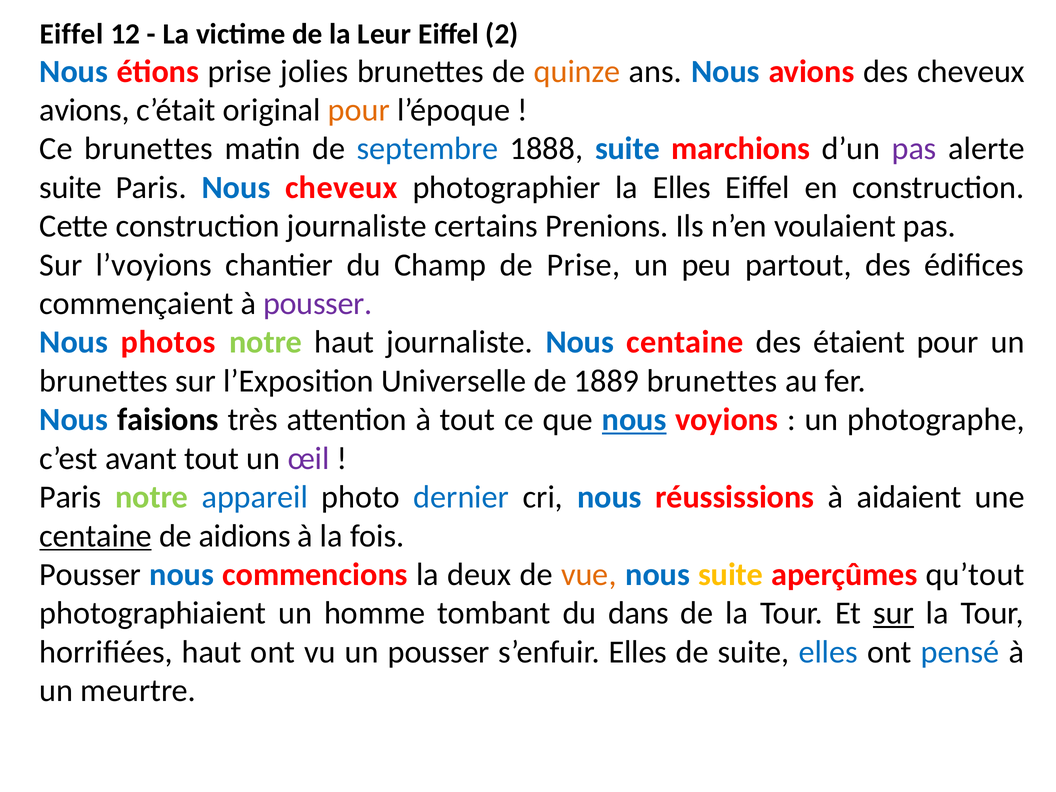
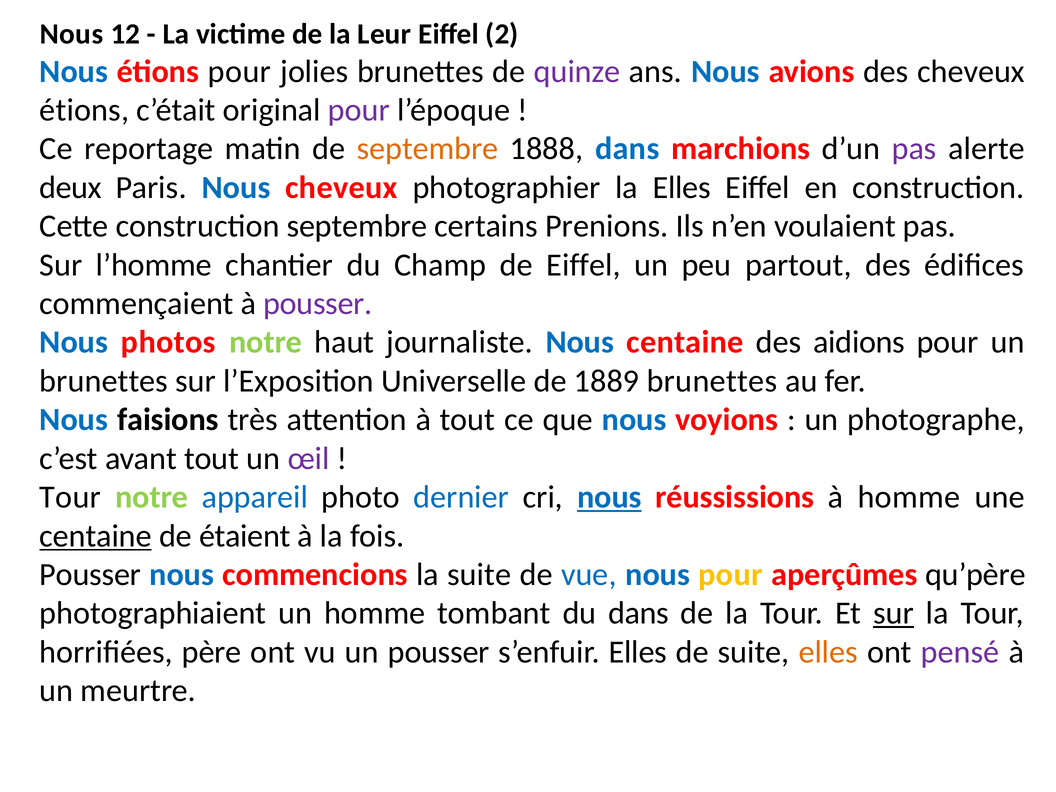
Eiffel: Eiffel -> Nous (72, 34)
étions prise: prise -> pour (240, 71)
quinze colour: orange -> purple (577, 71)
avions: avions -> étions (84, 110)
pour colour: orange -> purple (359, 110)
Ce brunettes: brunettes -> reportage (149, 149)
septembre colour: blue -> orange (428, 149)
1888 suite: suite -> dans (627, 149)
suite: suite -> deux (70, 187)
construction journaliste: journaliste -> septembre (357, 226)
l’voyions: l’voyions -> l’homme (154, 265)
de Prise: Prise -> Eiffel (584, 265)
étaient: étaient -> aidions (859, 342)
nous underline: present -> none (634, 420)
Paris: Paris -> Tour (70, 497)
nous underline: none -> present (609, 497)
à aidaient: aidaient -> homme (909, 497)
aidions: aidions -> étaient (245, 536)
la deux: deux -> suite (479, 575)
vue colour: orange -> blue (589, 575)
nous suite: suite -> pour (730, 575)
qu’tout: qu’tout -> qu’père (975, 575)
horrifiées haut: haut -> père (212, 652)
elles colour: blue -> orange (828, 652)
pensé colour: blue -> purple (960, 652)
